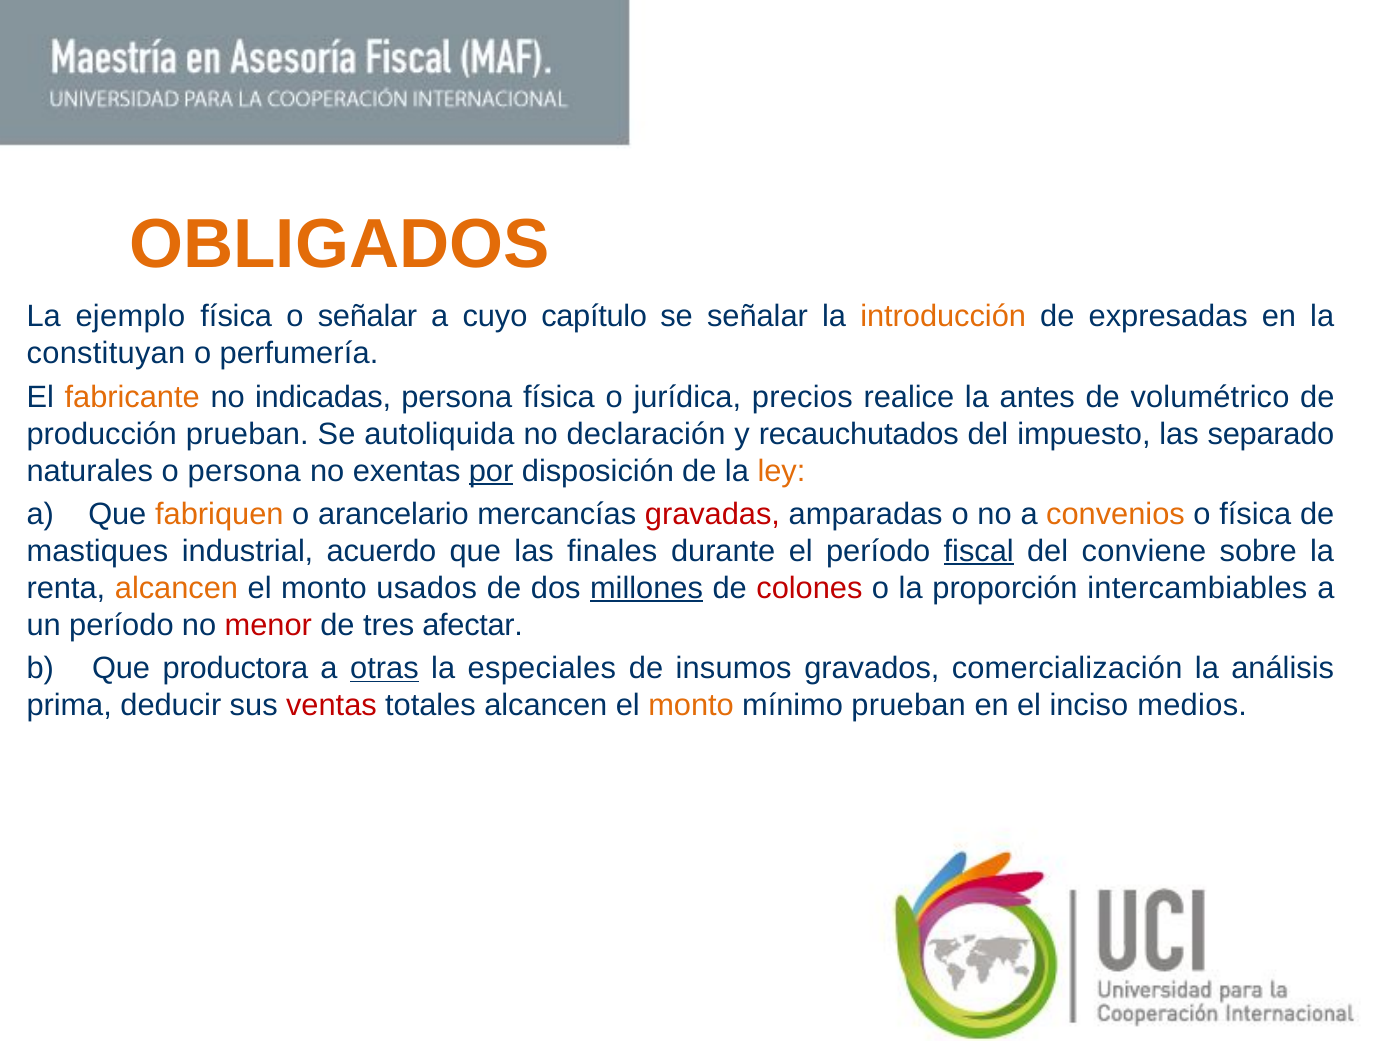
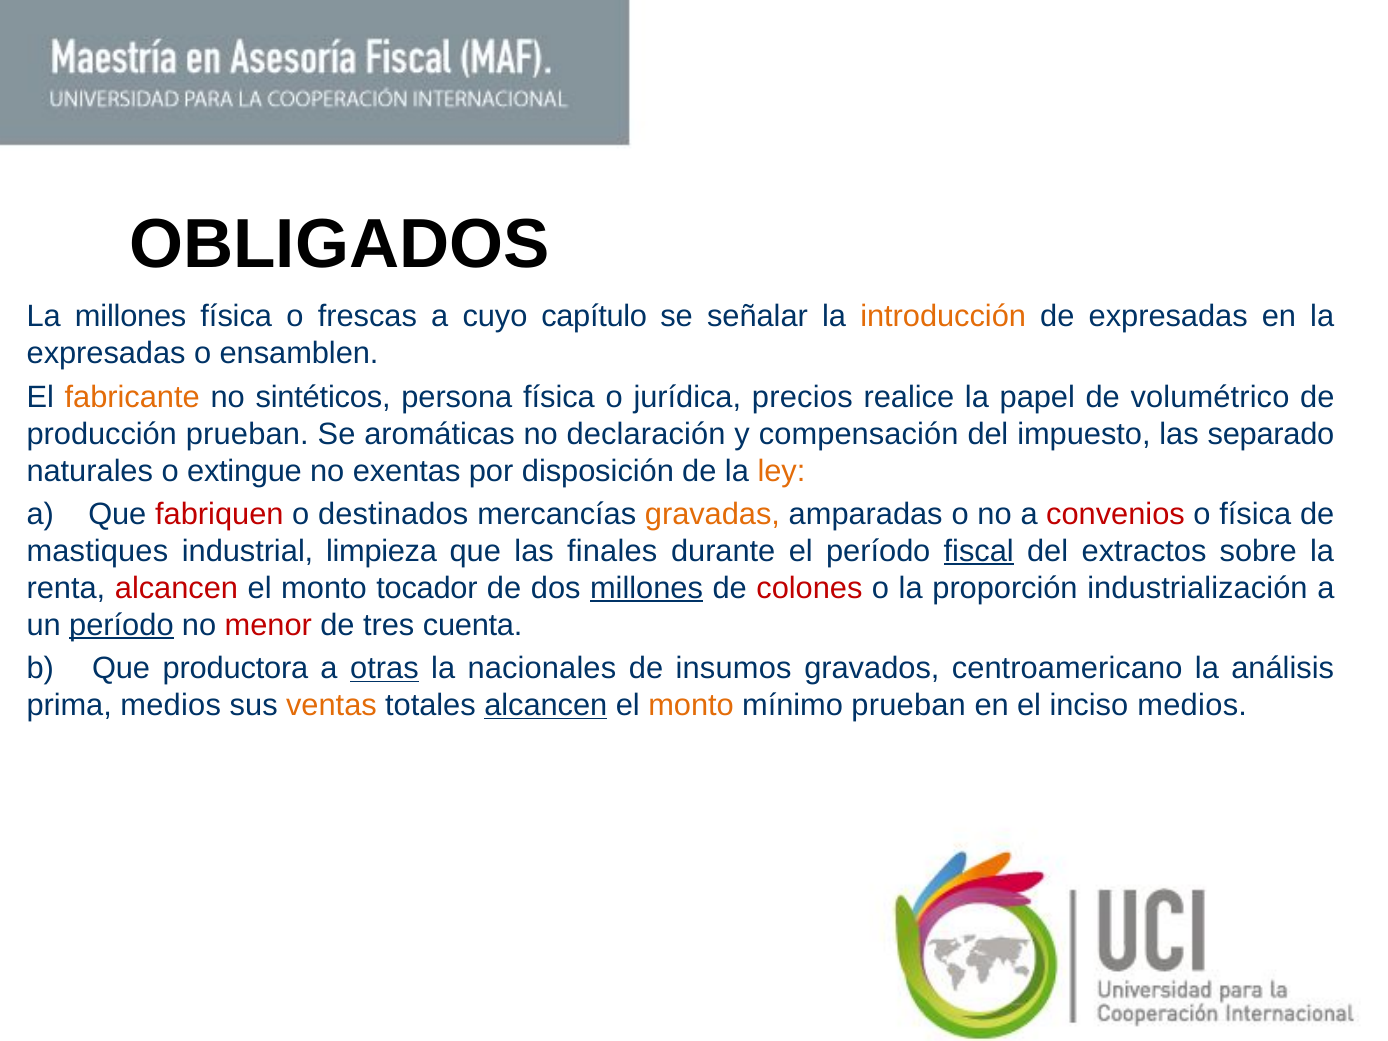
OBLIGADOS colour: orange -> black (339, 244)
La ejemplo: ejemplo -> millones (131, 317)
o señalar: señalar -> frescas (367, 317)
constituyan: constituyan -> expresadas (106, 354)
perfumería: perfumería -> ensamblen (299, 354)
indicadas: indicadas -> sintéticos (323, 397)
antes: antes -> papel (1037, 397)
autoliquida: autoliquida -> aromáticas (440, 434)
recauchutados: recauchutados -> compensación (859, 434)
o persona: persona -> extingue (245, 471)
por underline: present -> none (491, 471)
fabriquen colour: orange -> red (219, 514)
arancelario: arancelario -> destinados (393, 514)
gravadas colour: red -> orange (712, 514)
convenios colour: orange -> red (1116, 514)
acuerdo: acuerdo -> limpieza (382, 551)
conviene: conviene -> extractos (1144, 551)
alcancen colour: orange -> red (176, 588)
usados: usados -> tocador (427, 588)
intercambiables: intercambiables -> industrialización (1197, 588)
período underline: none -> present (121, 625)
afectar: afectar -> cuenta (473, 625)
especiales: especiales -> nacionales (542, 668)
comercialización: comercialización -> centroamericano (1067, 668)
prima deducir: deducir -> medios (171, 705)
ventas colour: red -> orange (331, 705)
alcancen underline: none -> present (546, 705)
